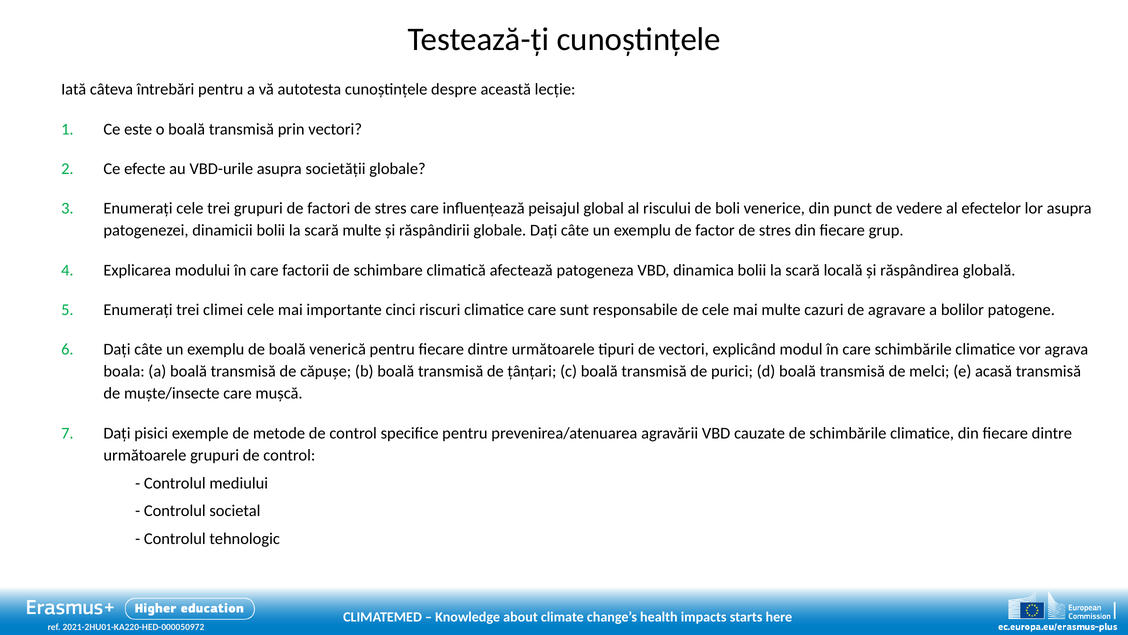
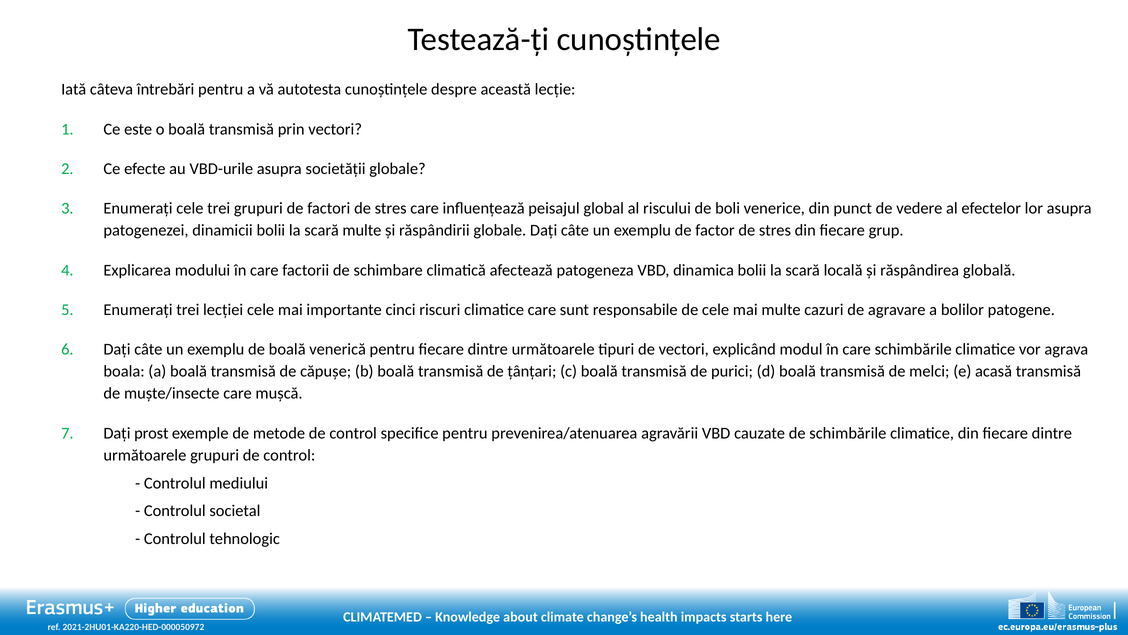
climei: climei -> lecției (223, 310)
pisici: pisici -> prost (151, 433)
